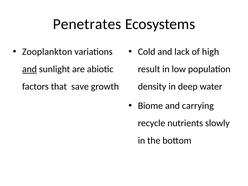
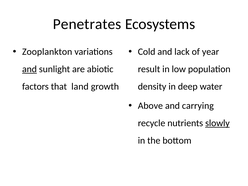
high: high -> year (211, 52)
save: save -> land (80, 87)
Biome: Biome -> Above (150, 106)
slowly underline: none -> present (217, 123)
